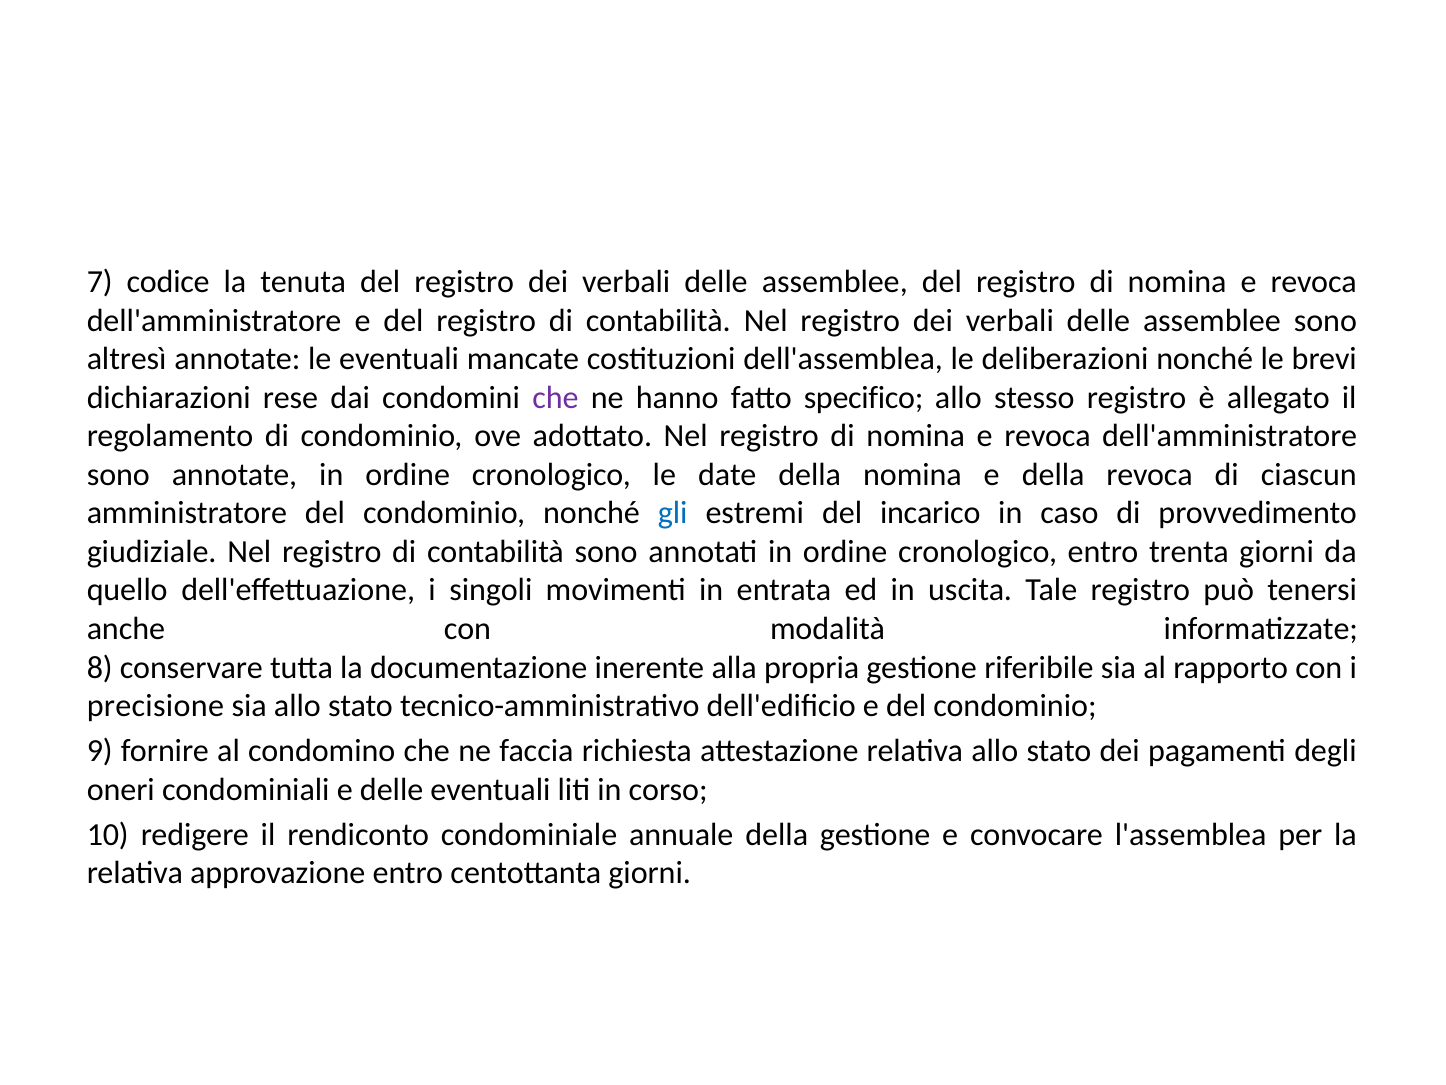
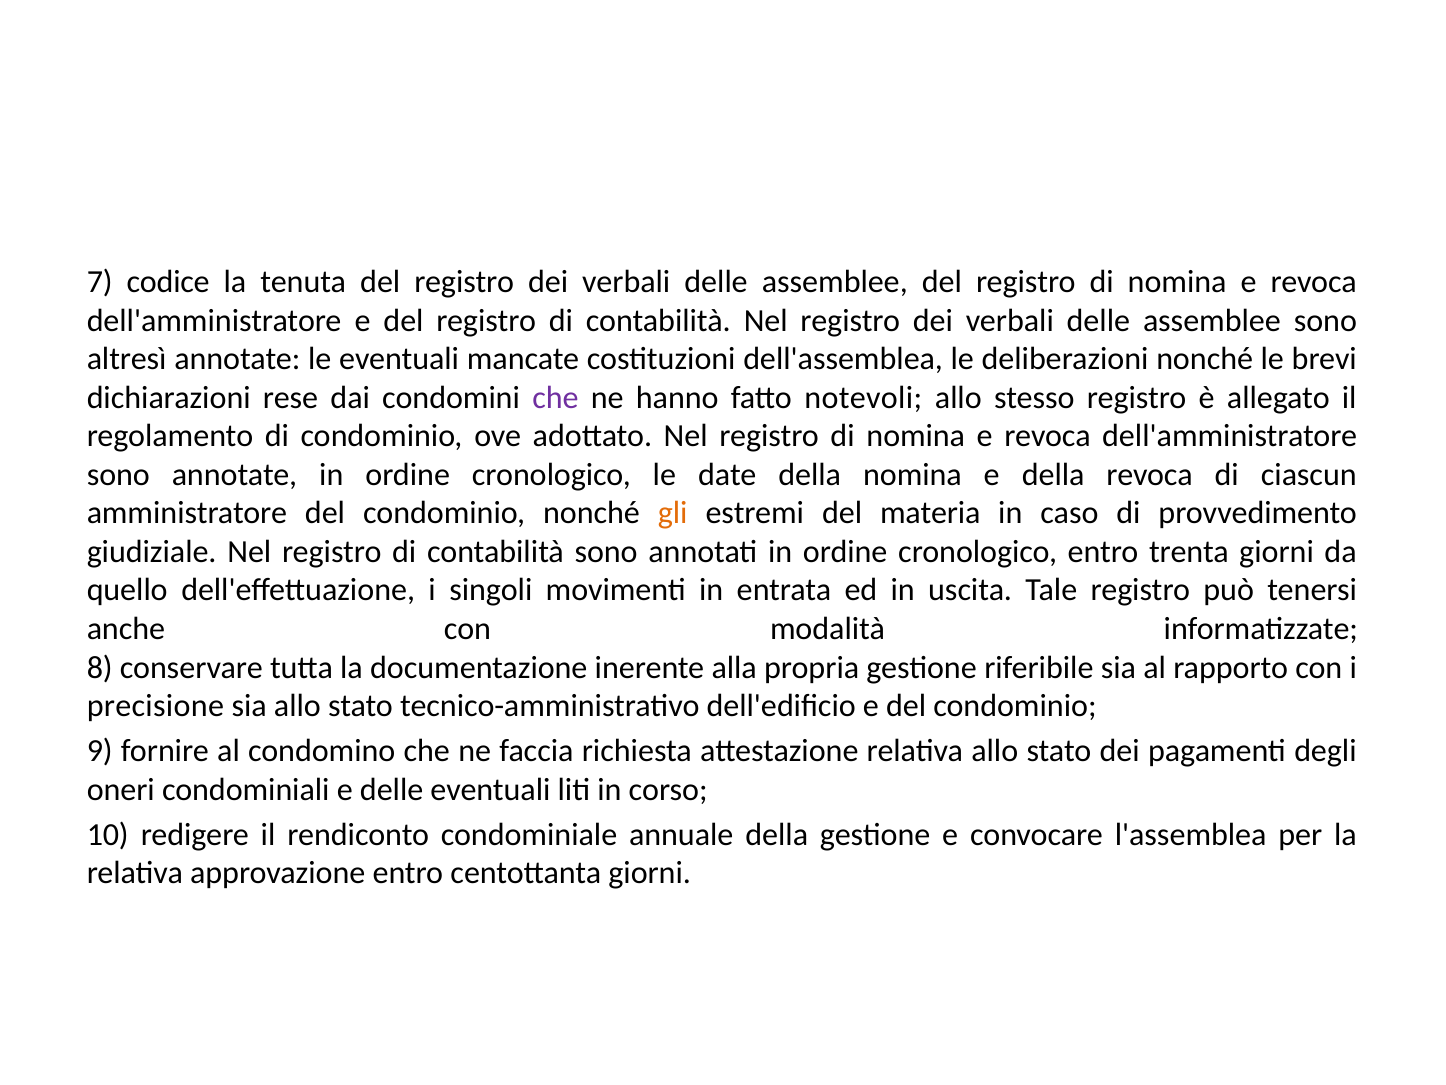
specifico: specifico -> notevoli (863, 397)
gli colour: blue -> orange (673, 513)
incarico: incarico -> materia (930, 513)
